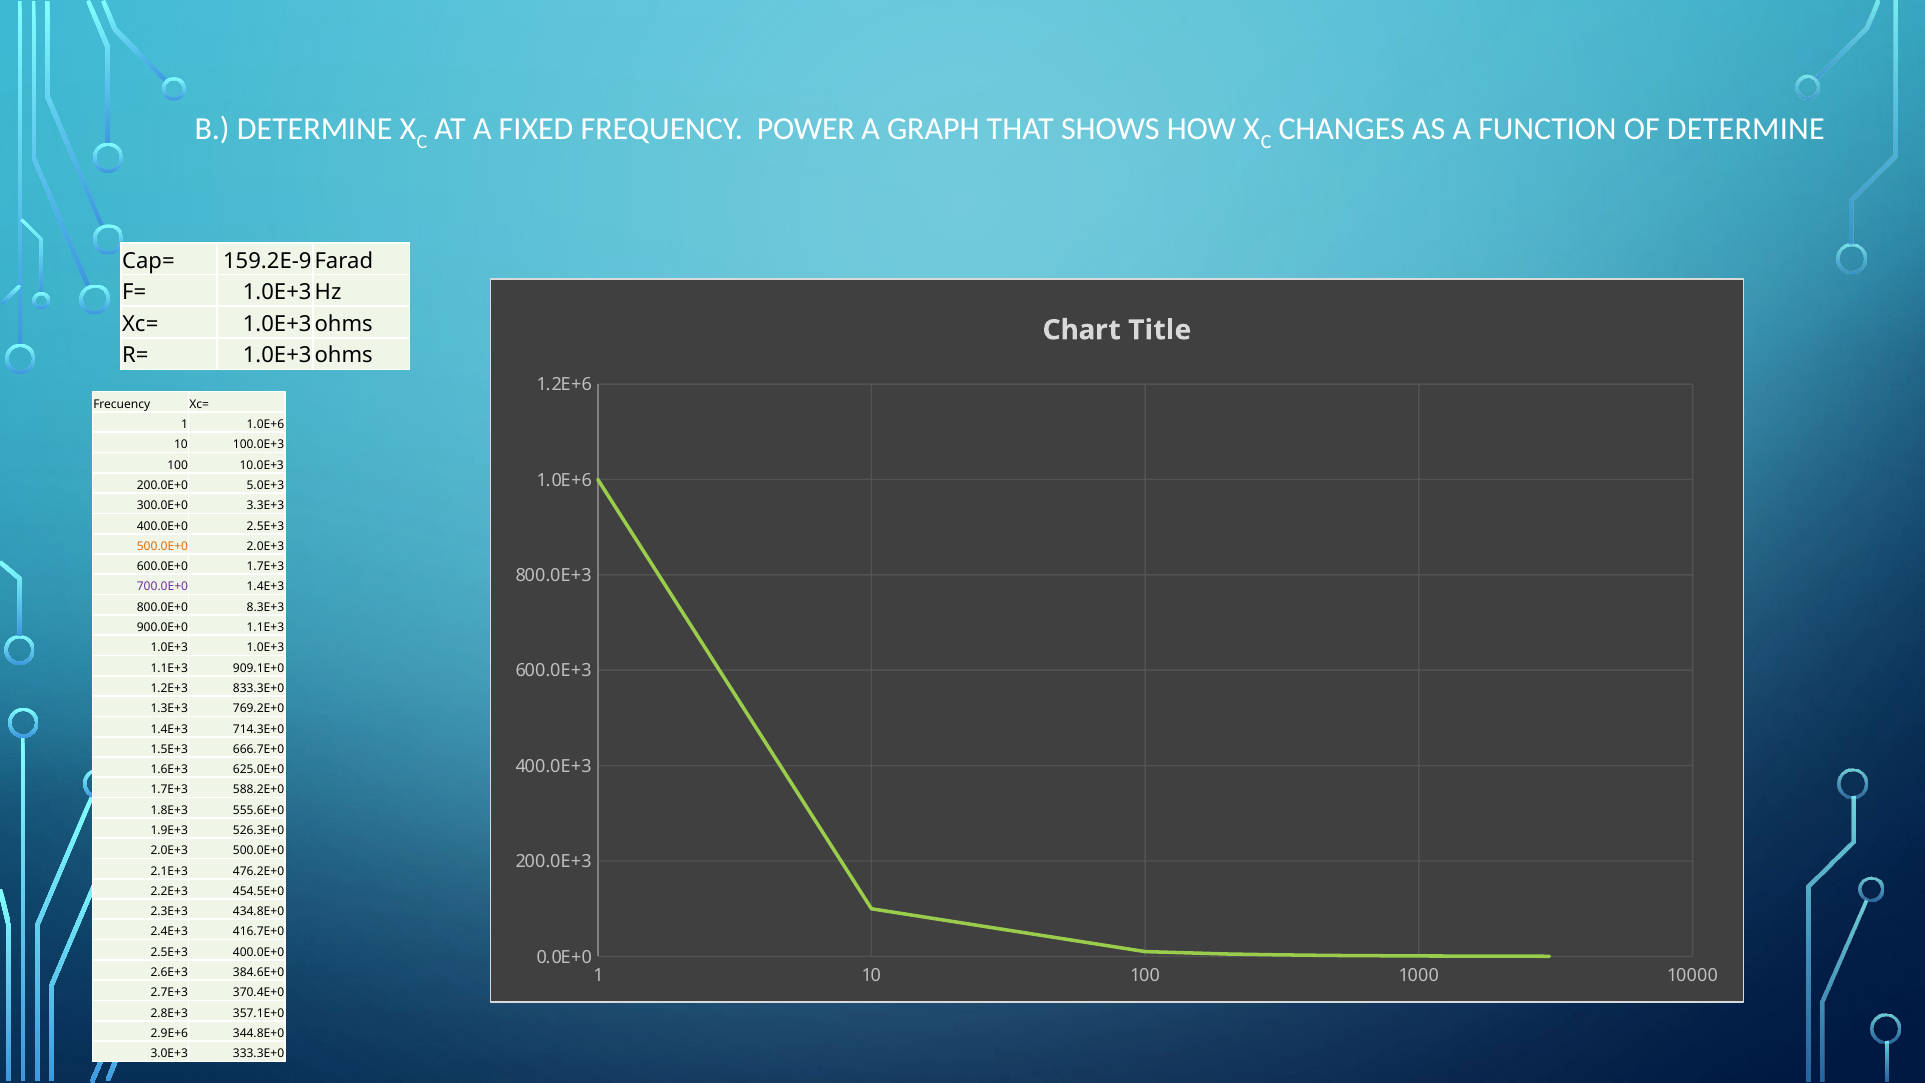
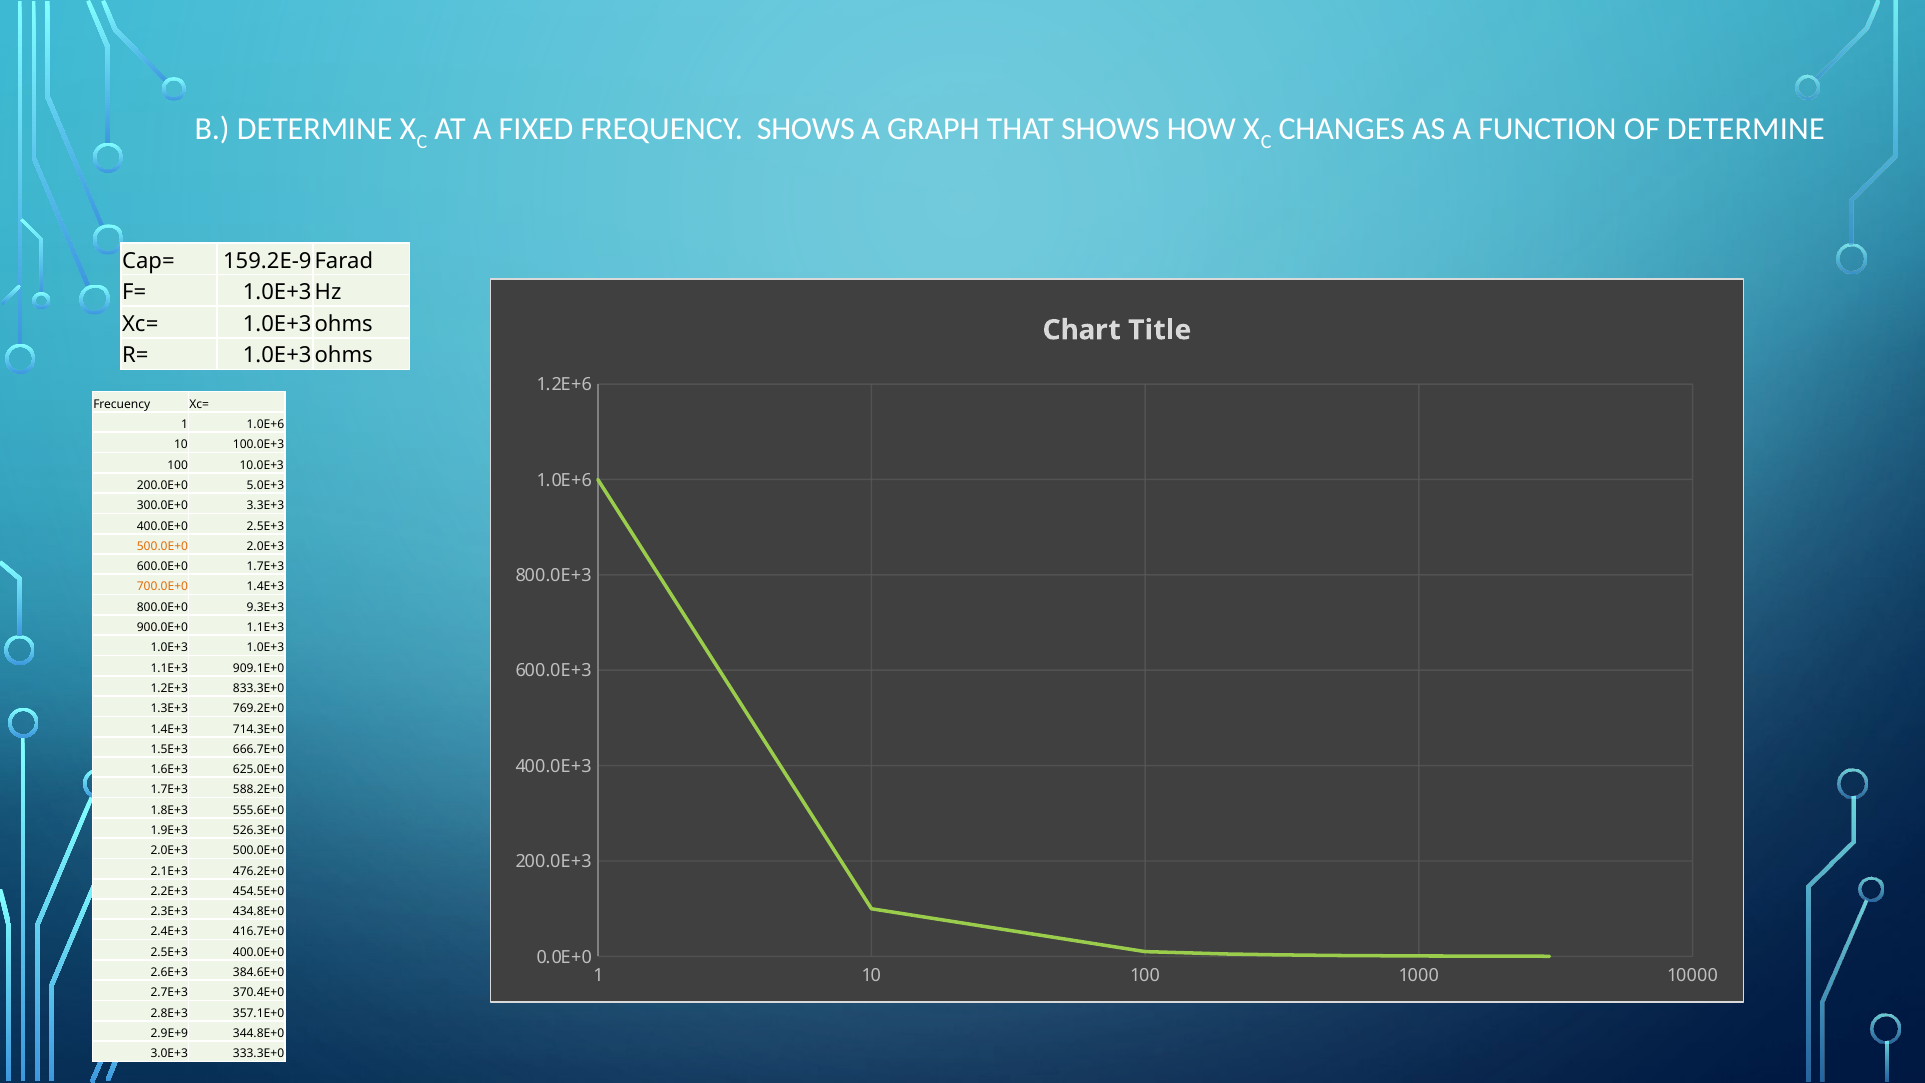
FREQUENCY POWER: POWER -> SHOWS (806, 129)
700.0E+0 colour: purple -> orange (162, 587)
8.3E+3: 8.3E+3 -> 9.3E+3 (265, 607)
2.9E+6: 2.9E+6 -> 2.9E+9 (169, 1033)
